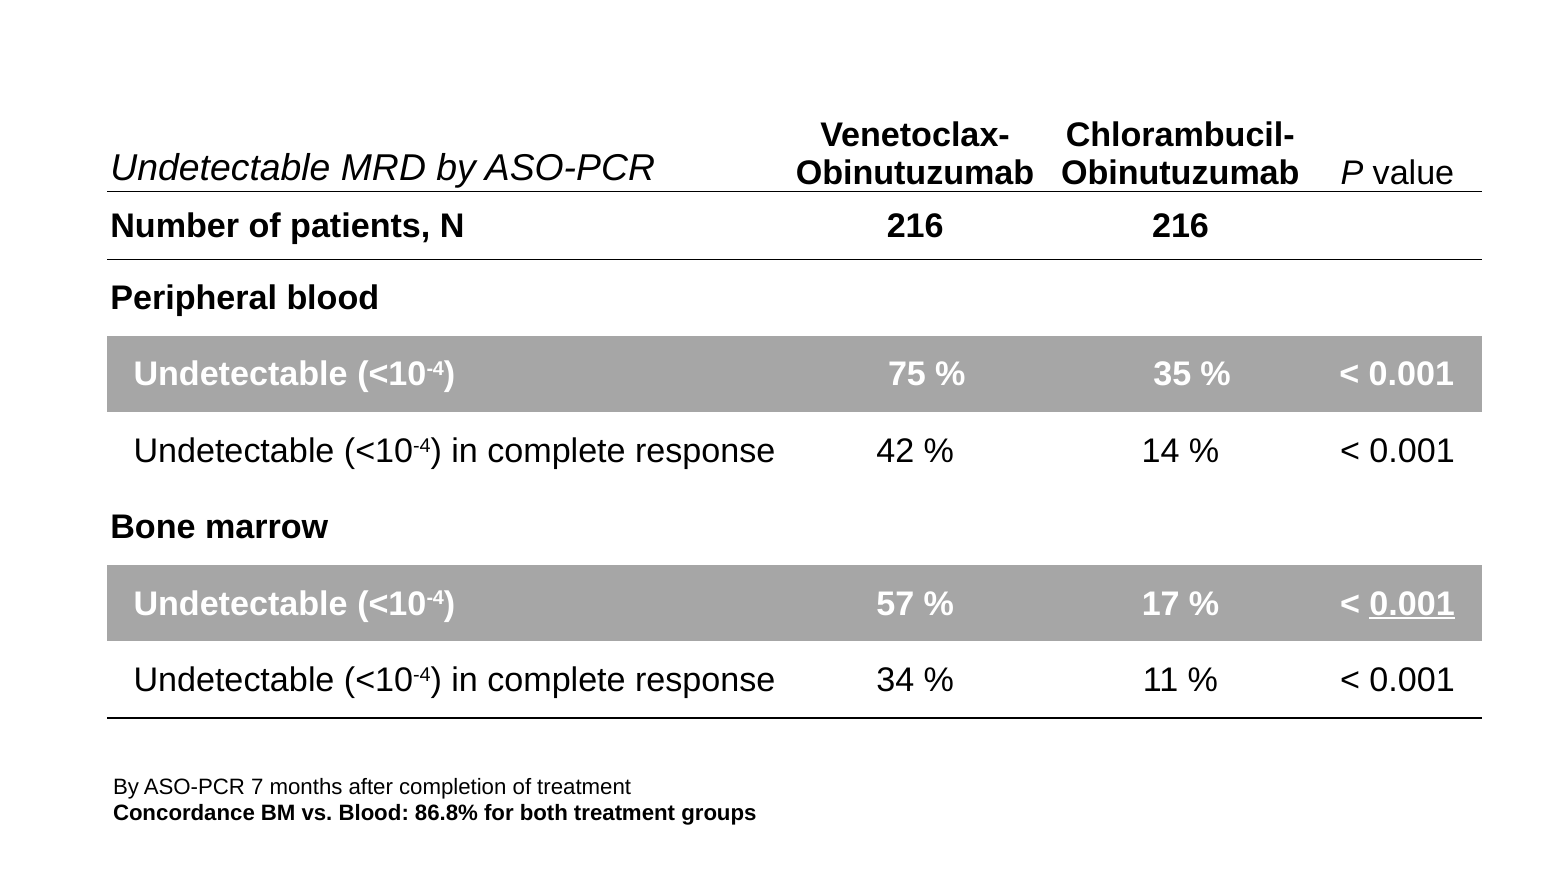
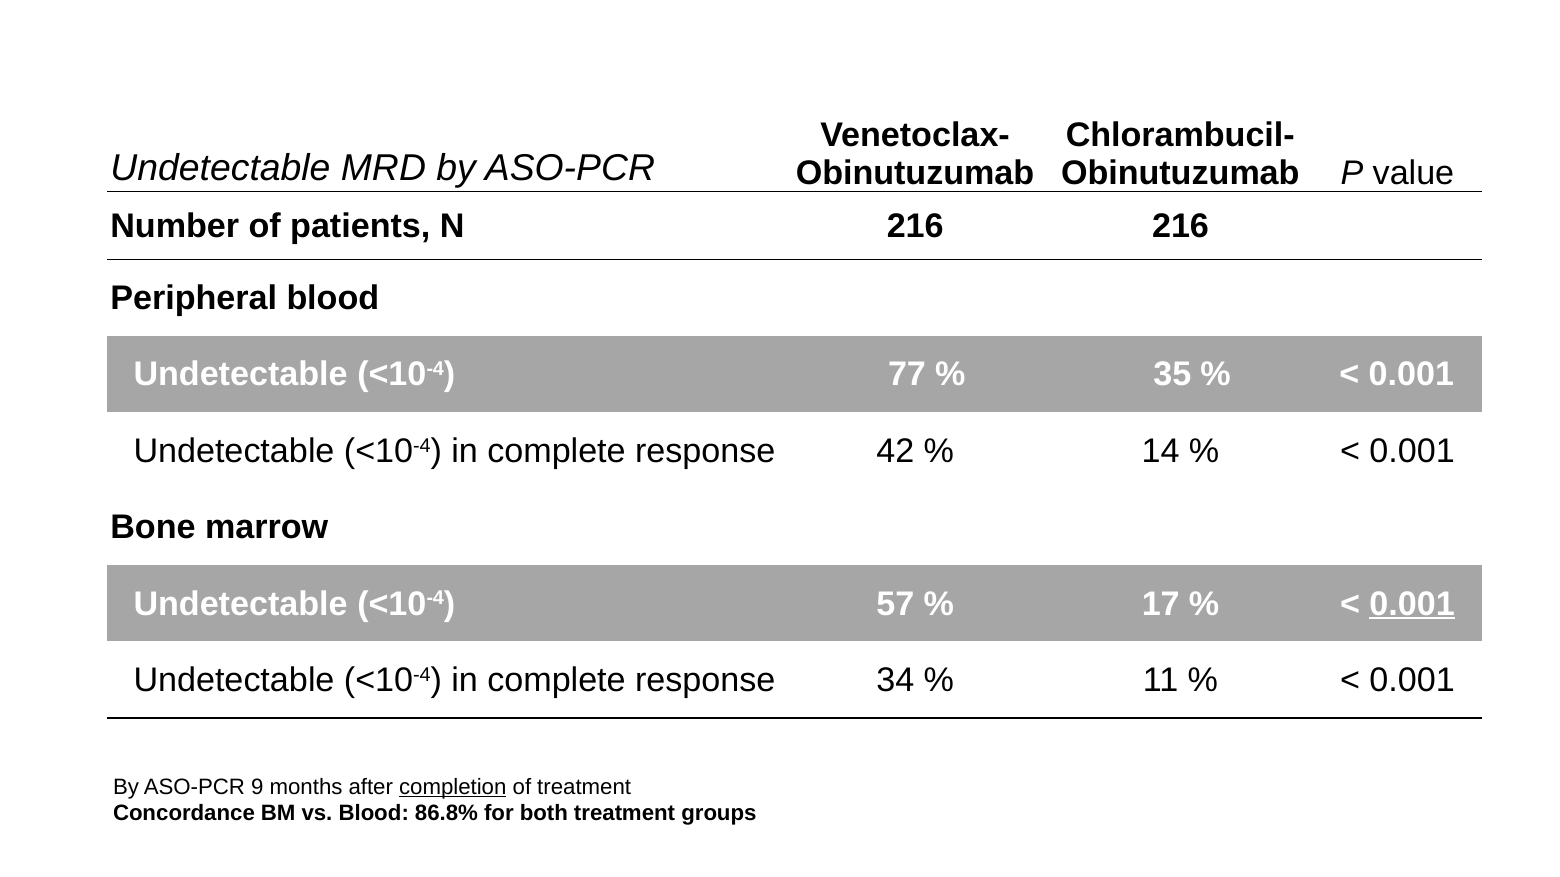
75: 75 -> 77 (907, 375)
7: 7 -> 9 (257, 787)
completion underline: none -> present (453, 787)
